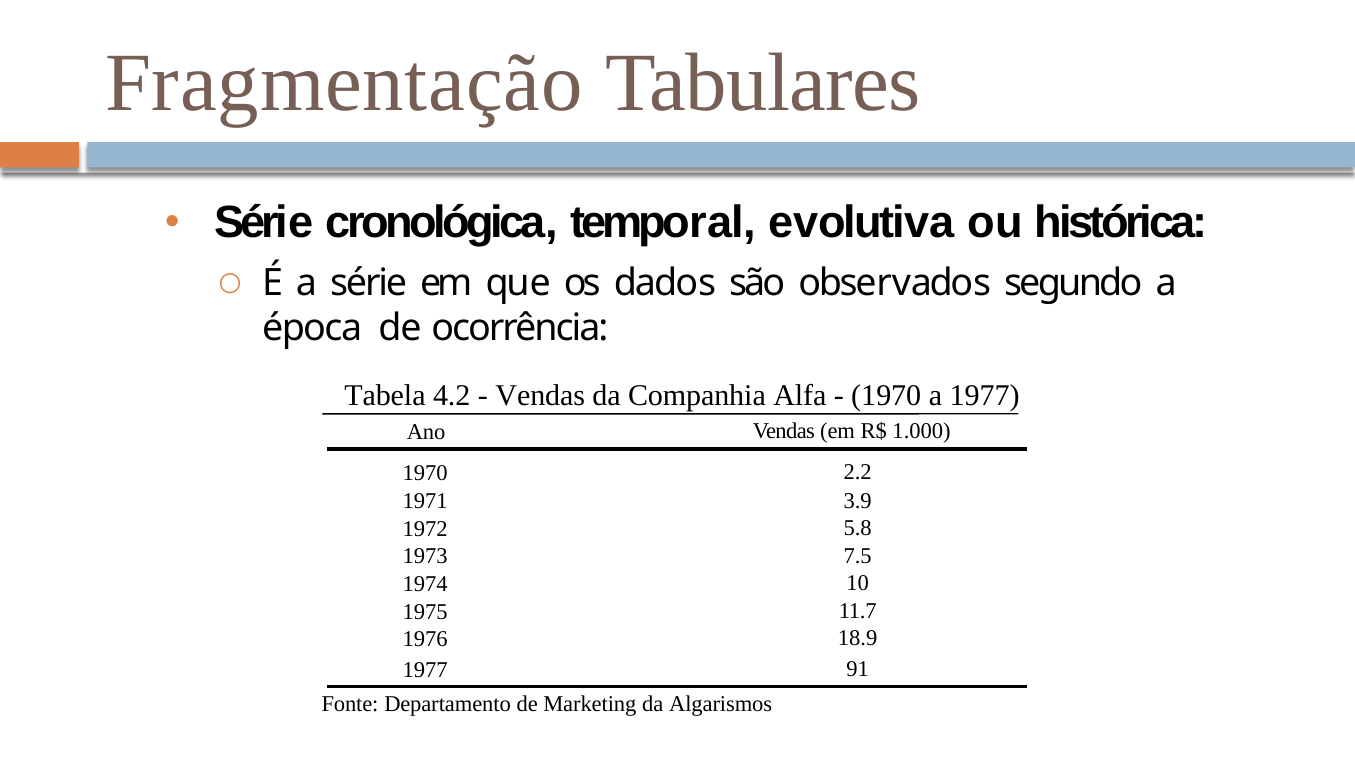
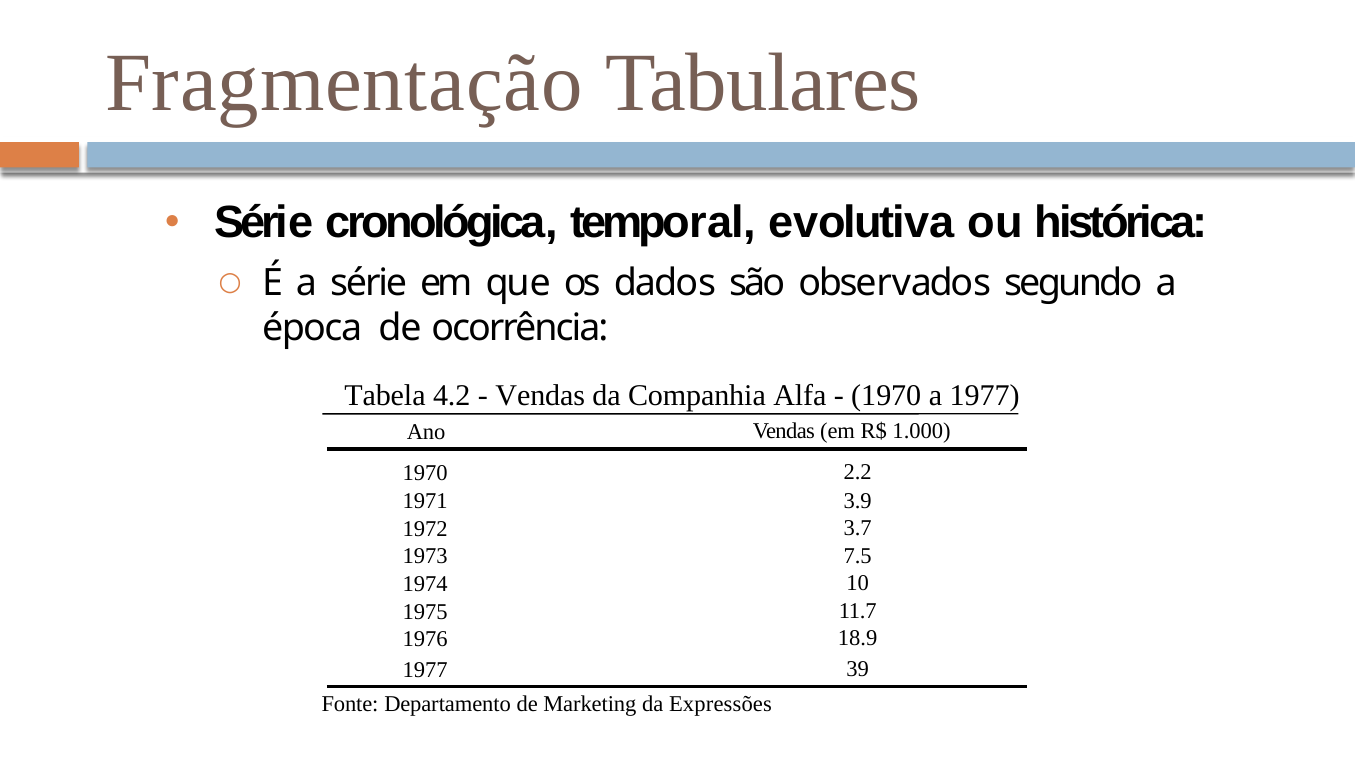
5.8: 5.8 -> 3.7 (858, 528)
91: 91 -> 39 (858, 669)
Algarismos: Algarismos -> Expressões (721, 705)
